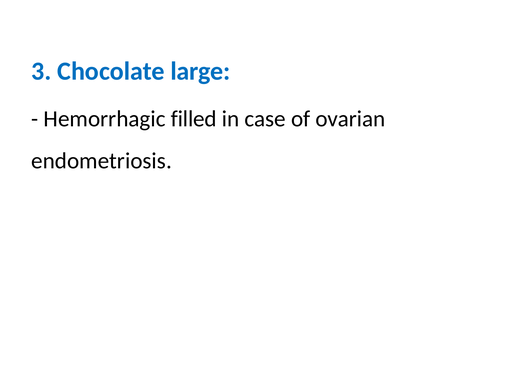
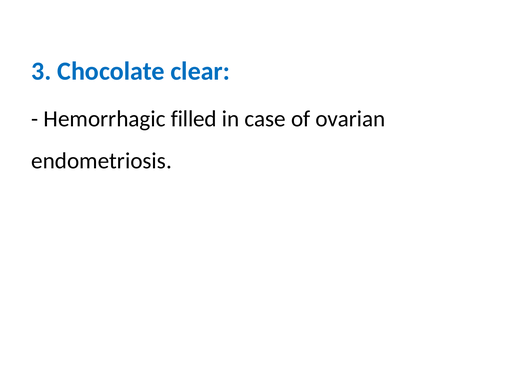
large: large -> clear (200, 71)
